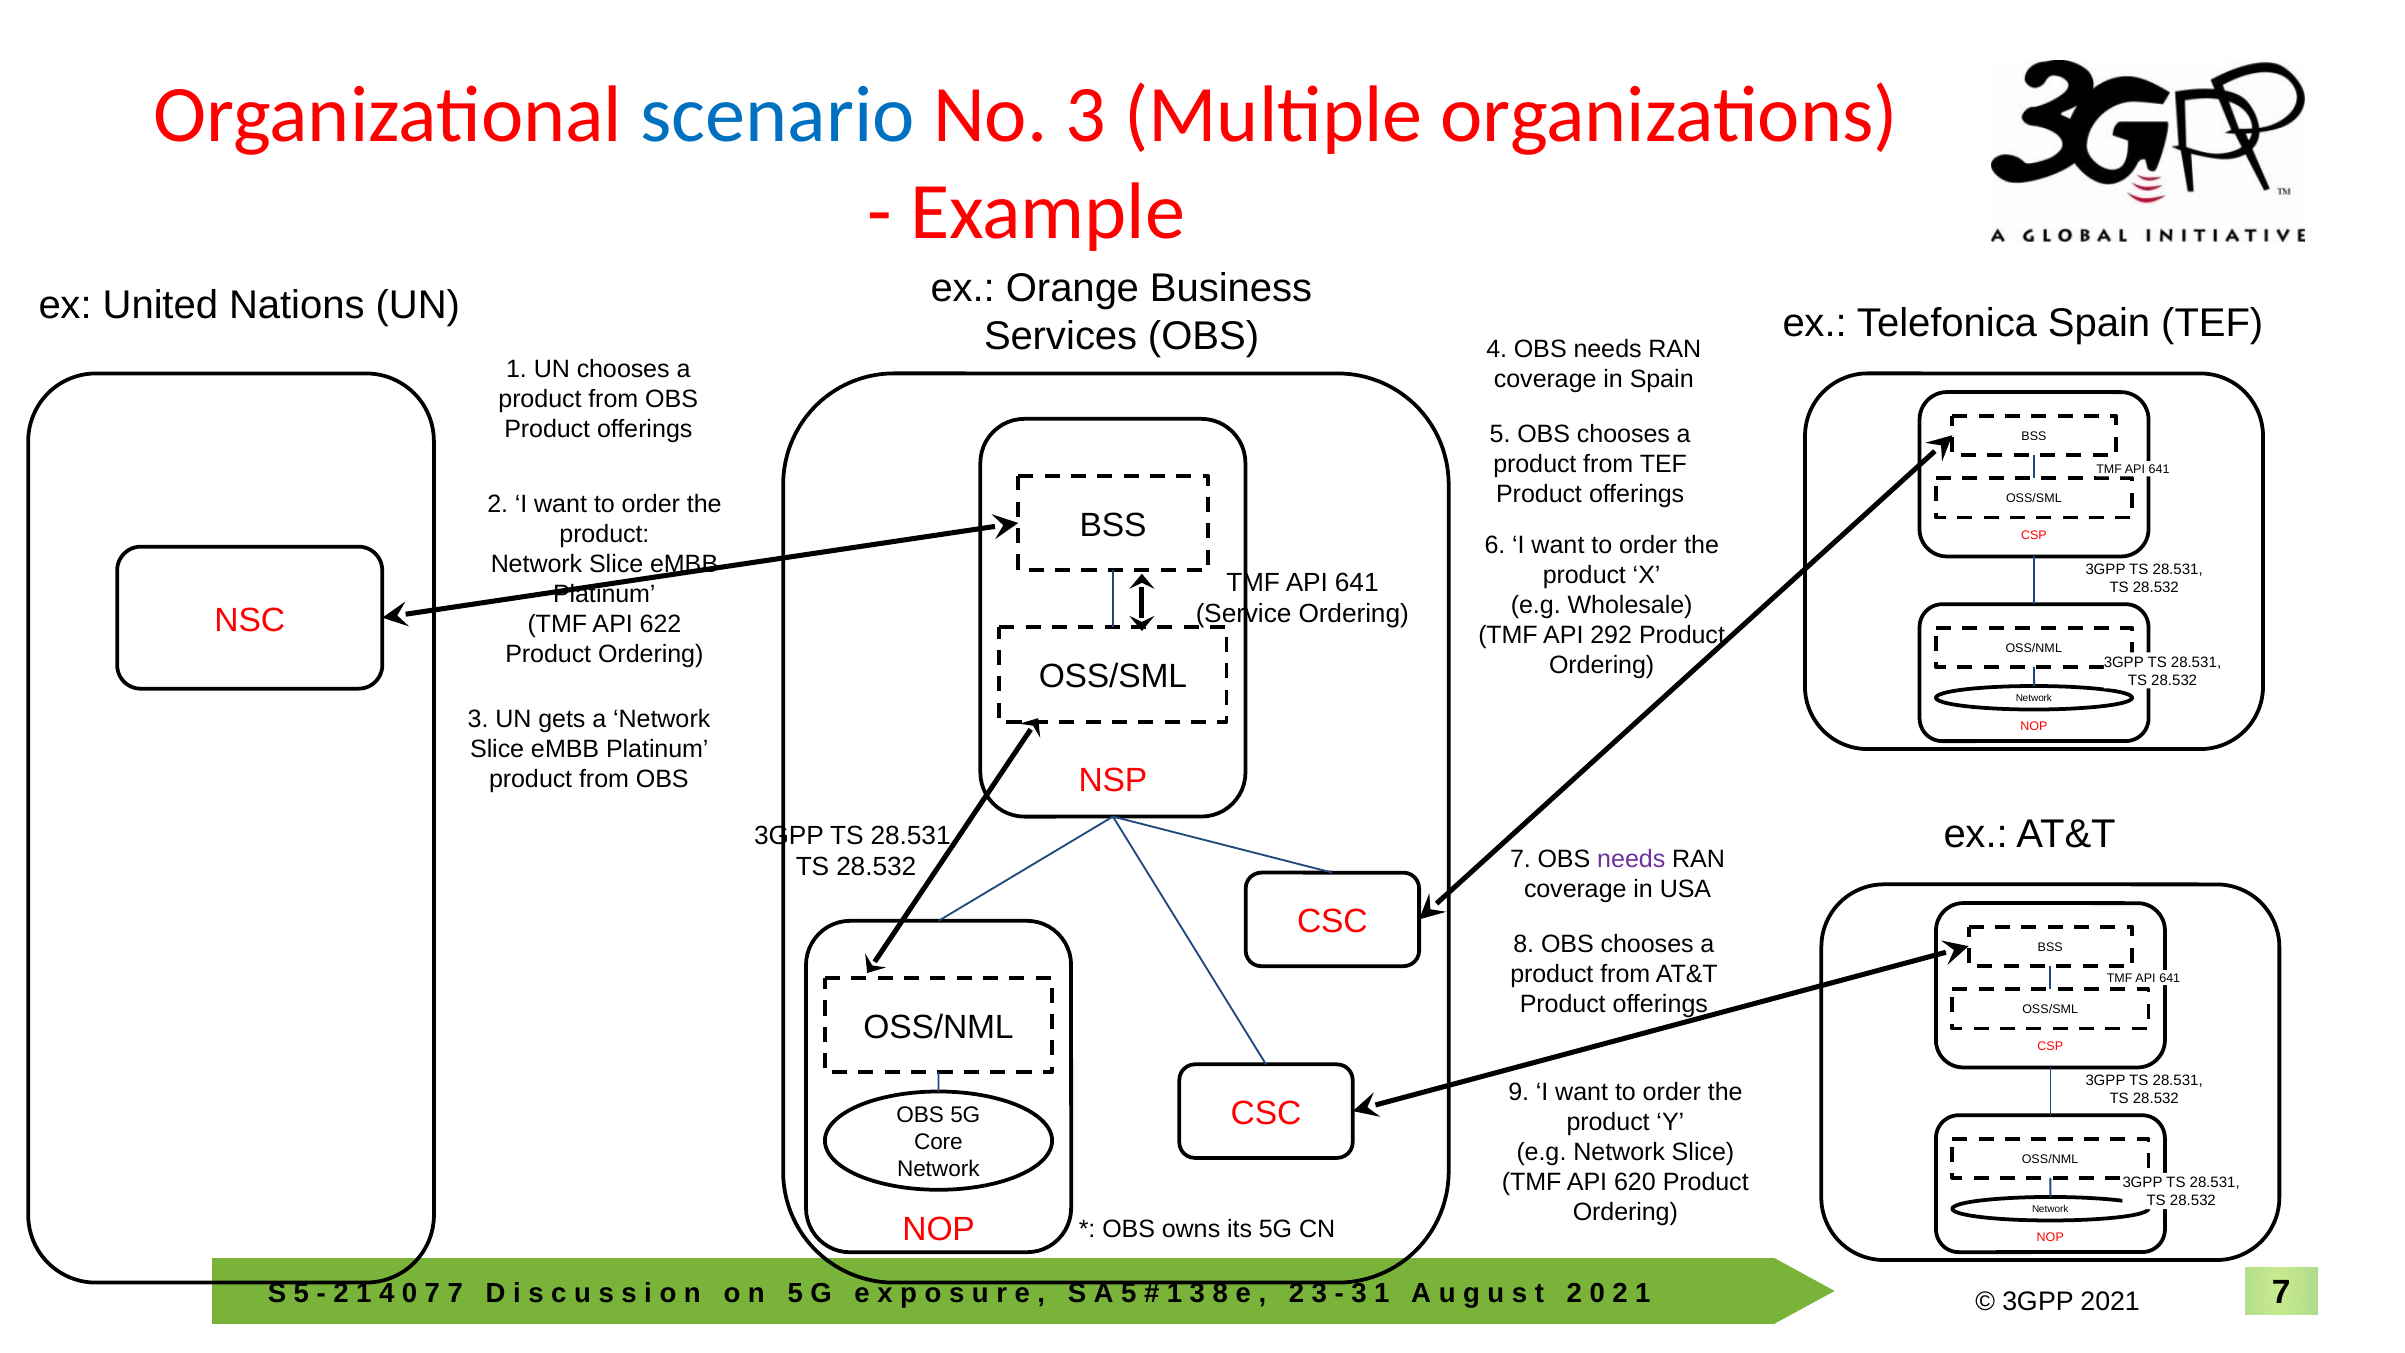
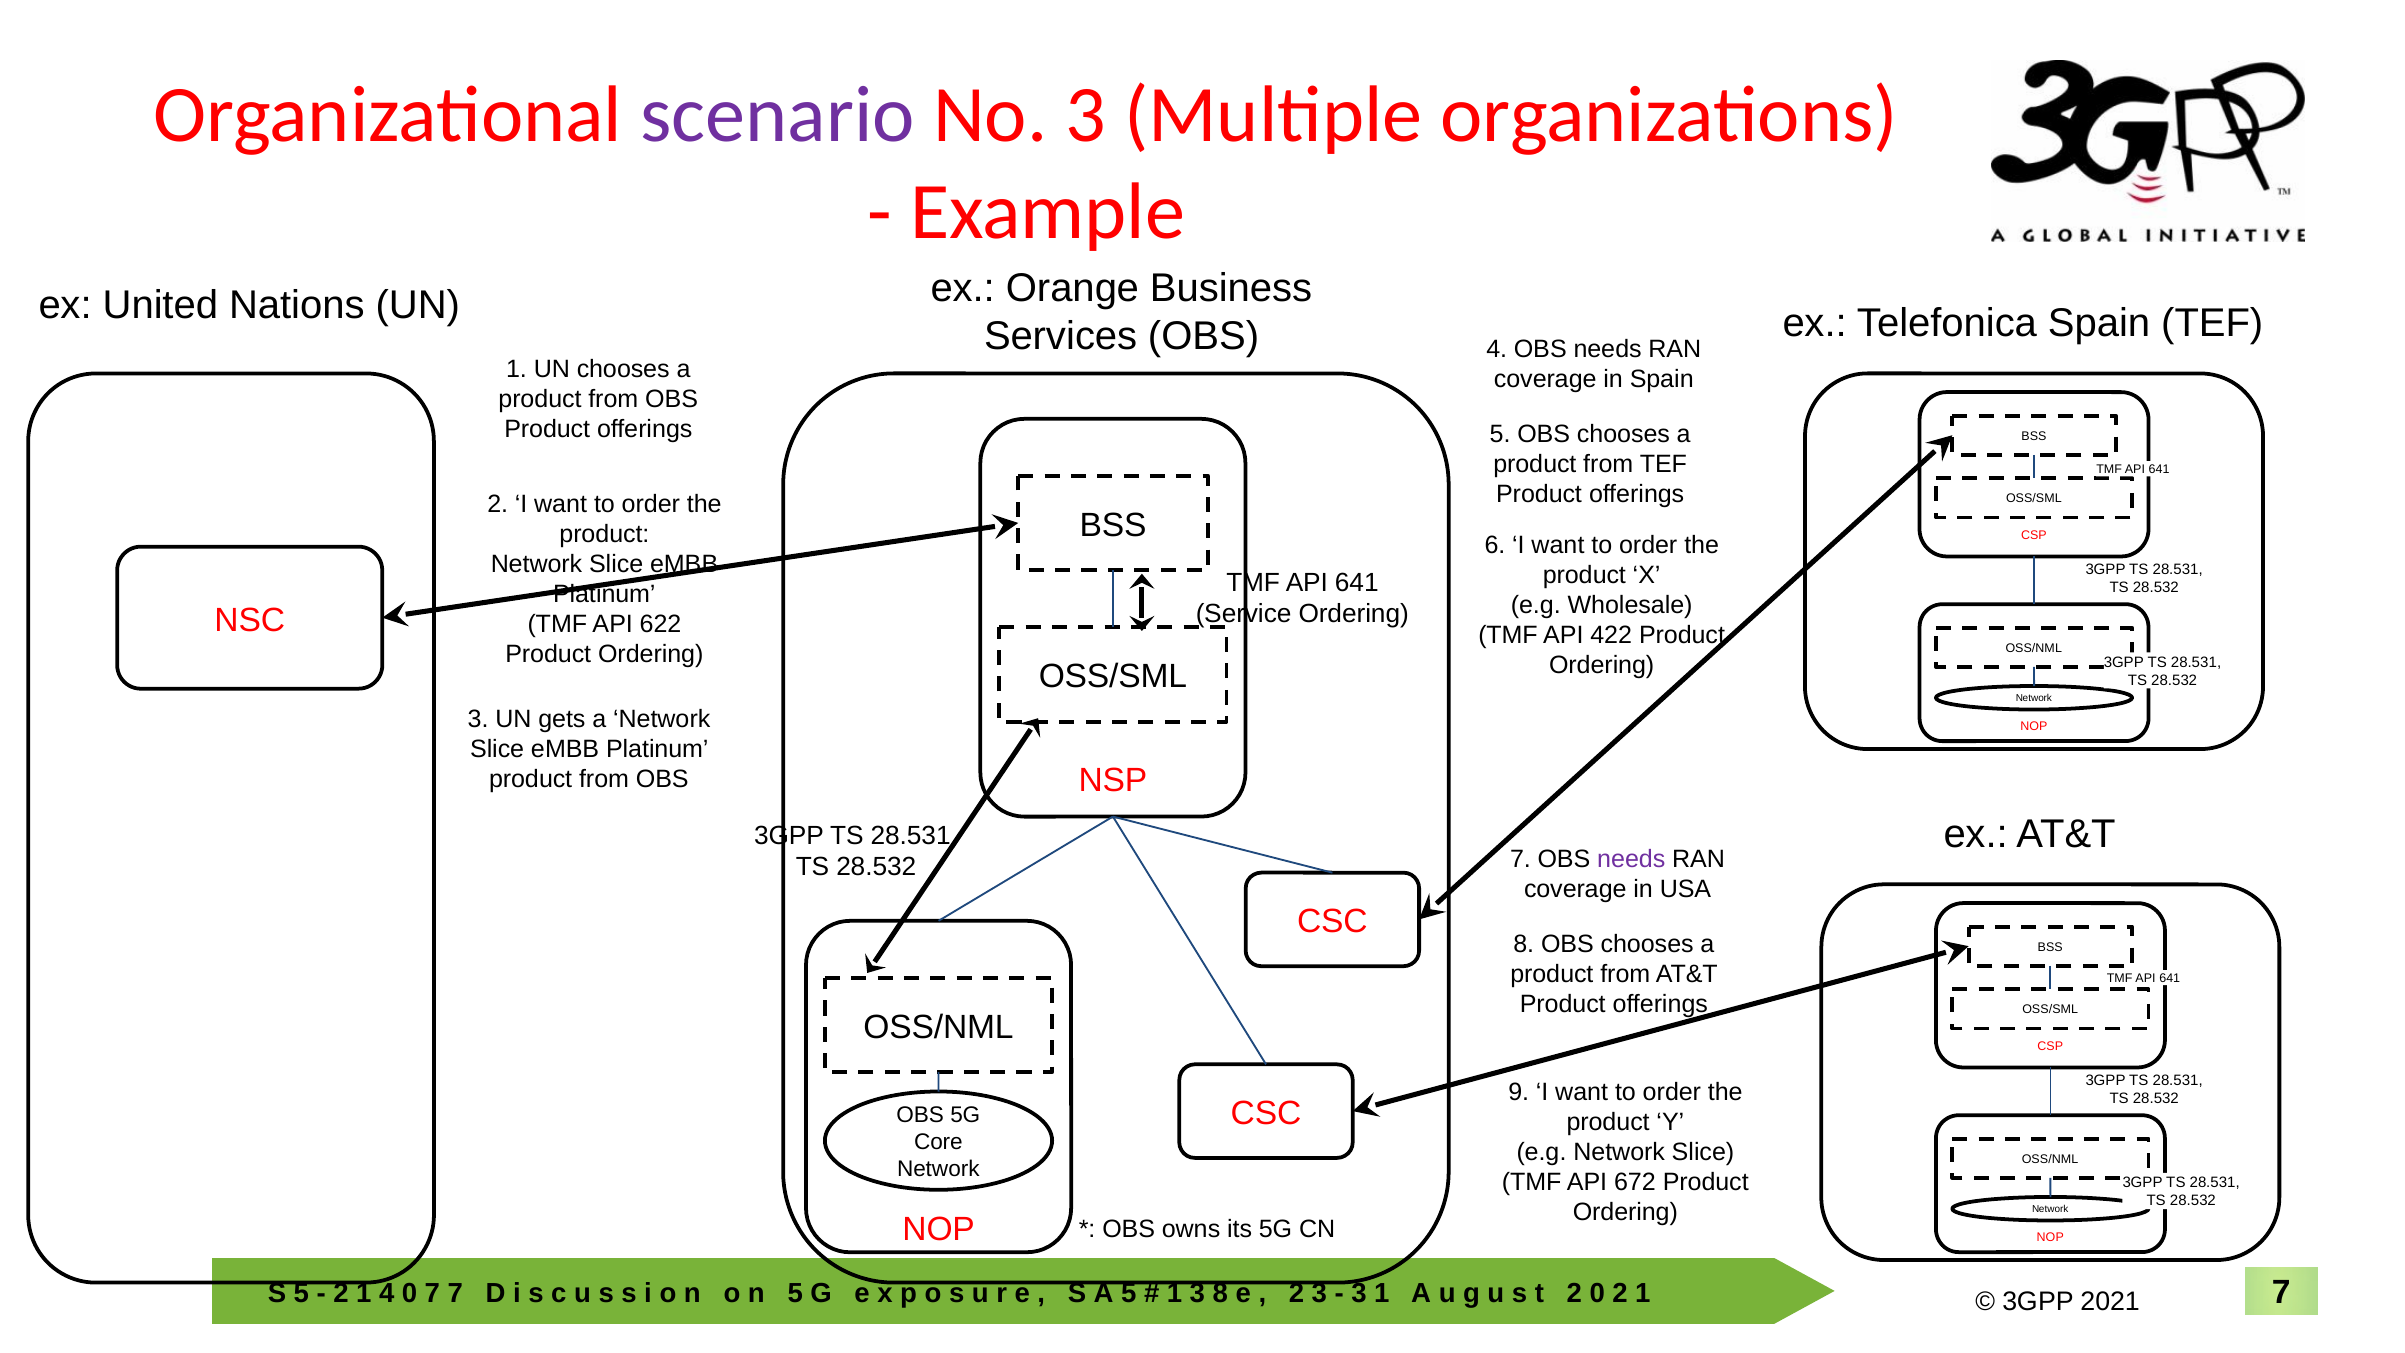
scenario colour: blue -> purple (778, 115)
292: 292 -> 422 (1611, 635)
620: 620 -> 672 (1635, 1182)
